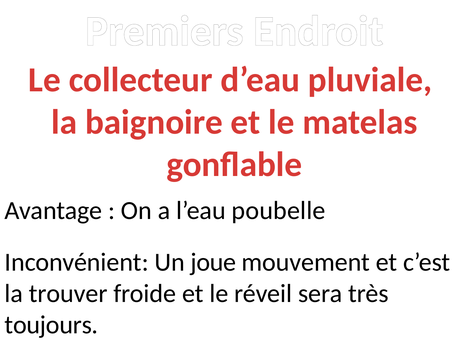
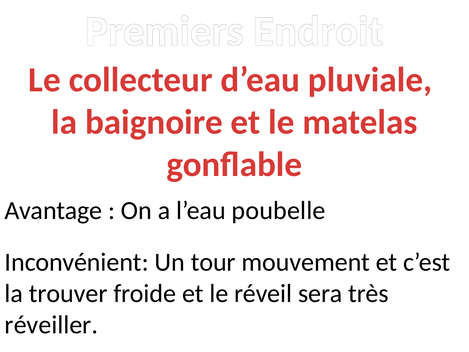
joue: joue -> tour (213, 262)
toujours: toujours -> réveiller (51, 325)
